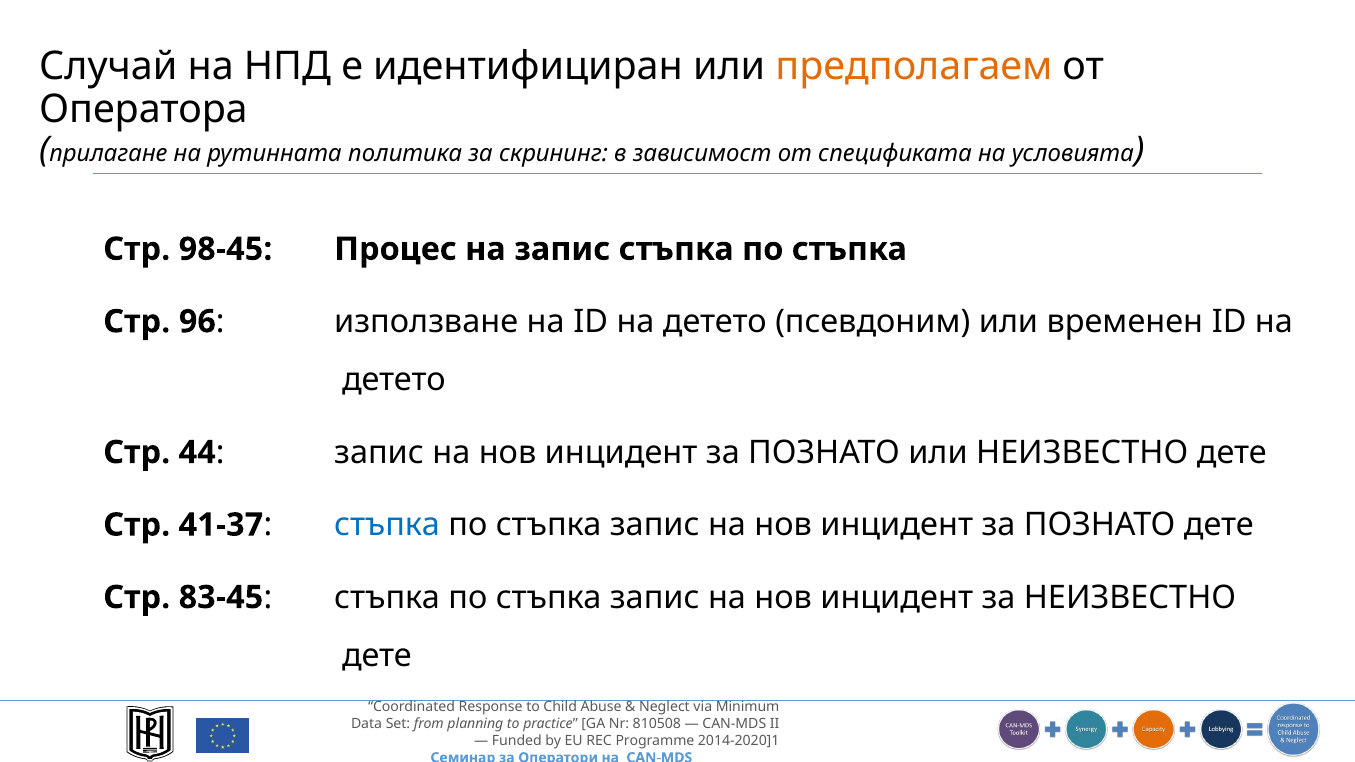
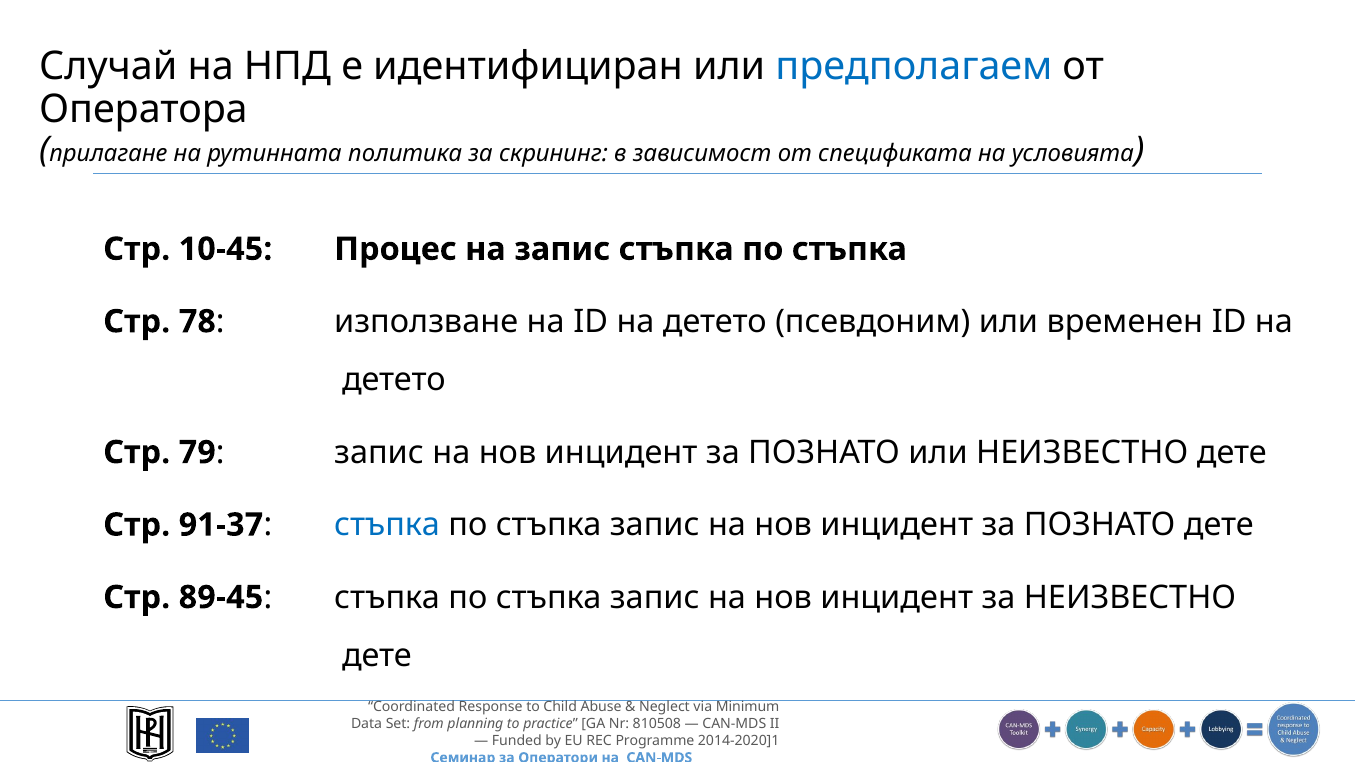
предполагаем colour: orange -> blue (914, 67)
98-45: 98-45 -> 10-45 (226, 249)
96: 96 -> 78 (197, 322)
44: 44 -> 79 (197, 453)
41-37: 41-37 -> 91-37 (221, 525)
83-45: 83-45 -> 89-45 (221, 598)
